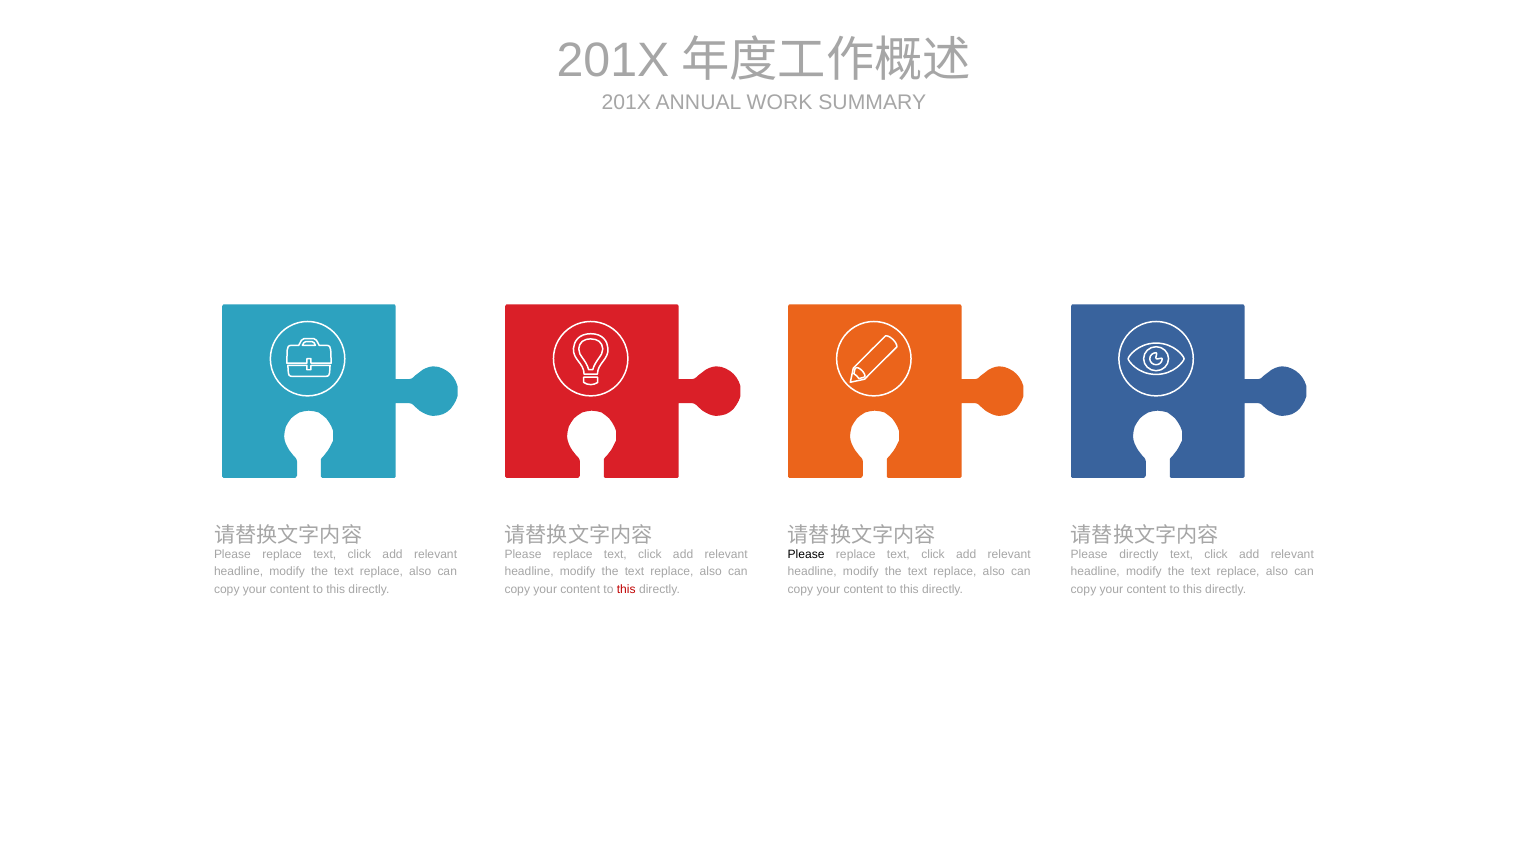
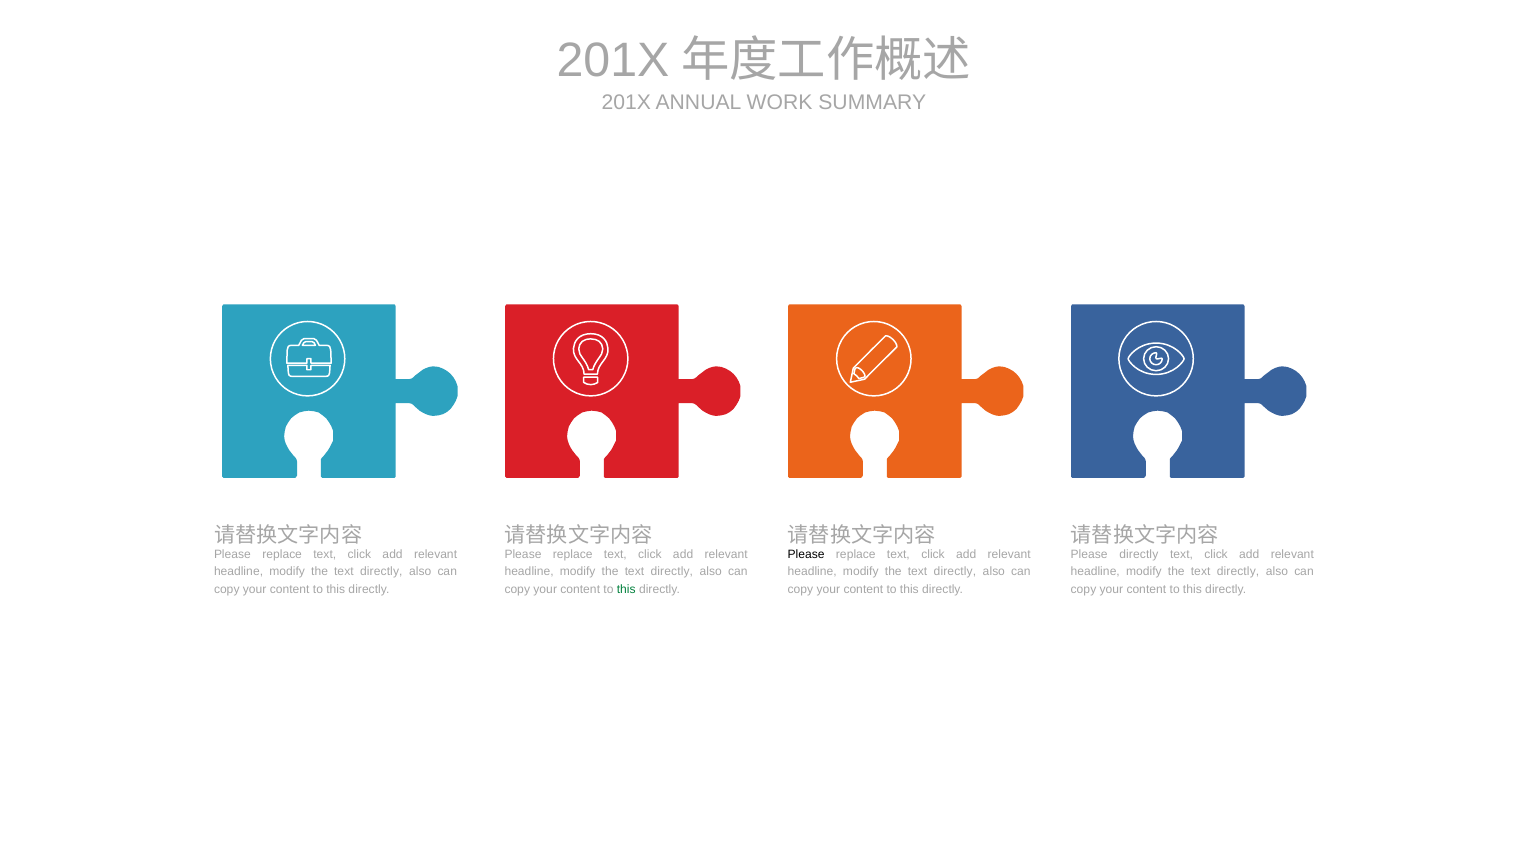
replace: replace -> directly (381, 572)
replace: replace -> directly (672, 572)
replace: replace -> directly (955, 572)
replace: replace -> directly (1238, 572)
this colour: red -> green (626, 589)
